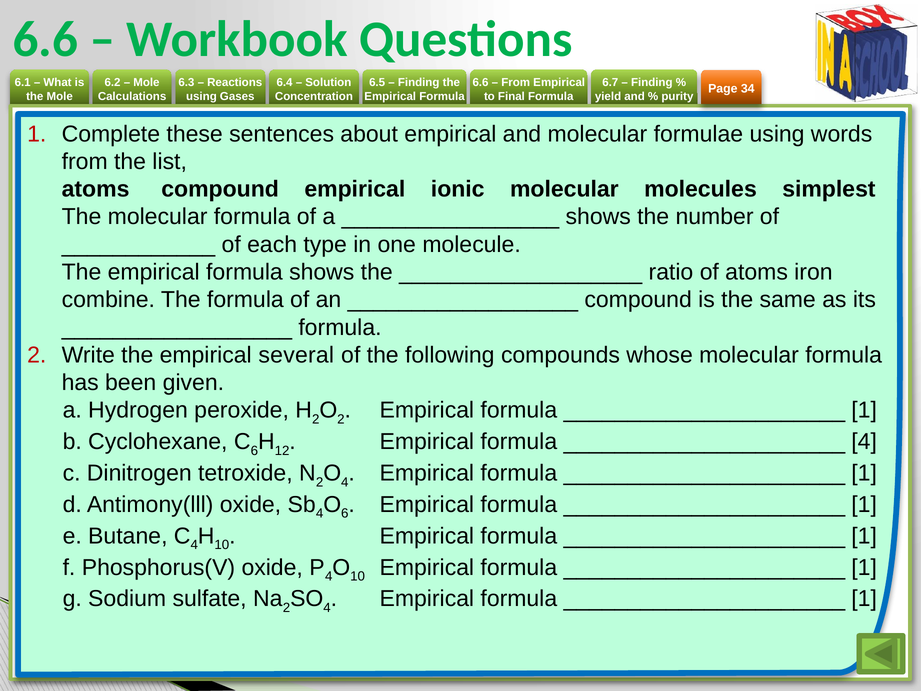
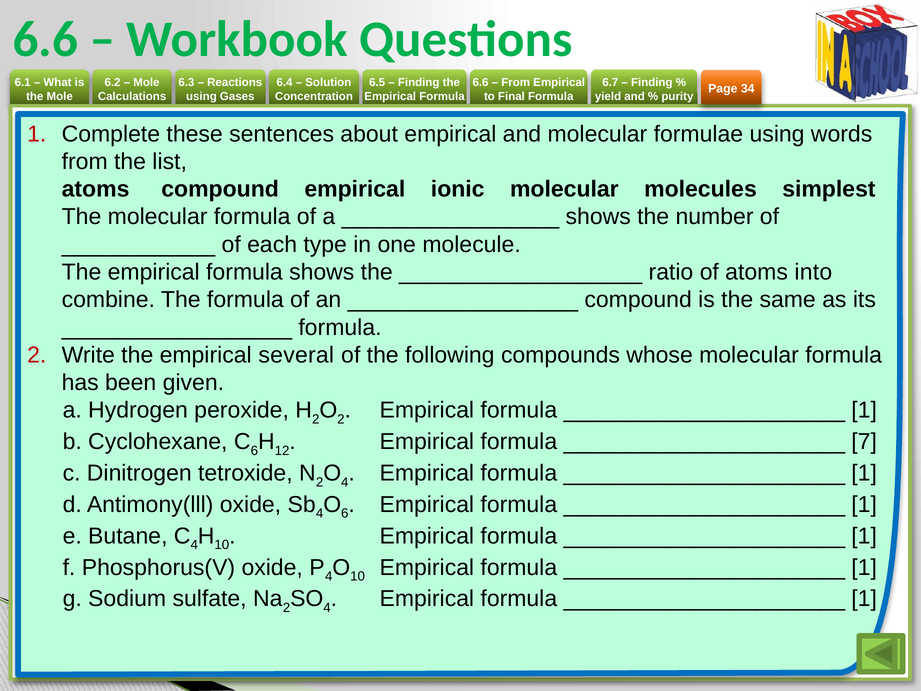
iron: iron -> into (813, 272)
4: 4 -> 7 (864, 442)
